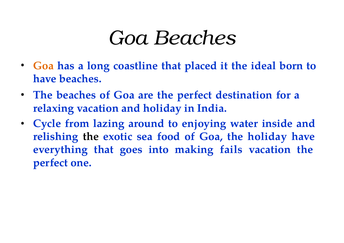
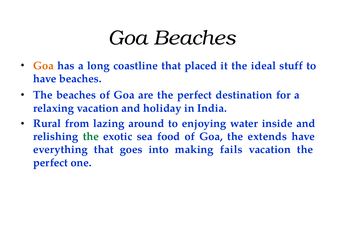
born: born -> stuff (291, 66)
Cycle: Cycle -> Rural (47, 124)
the colour: black -> green (91, 137)
the holiday: holiday -> extends (267, 137)
